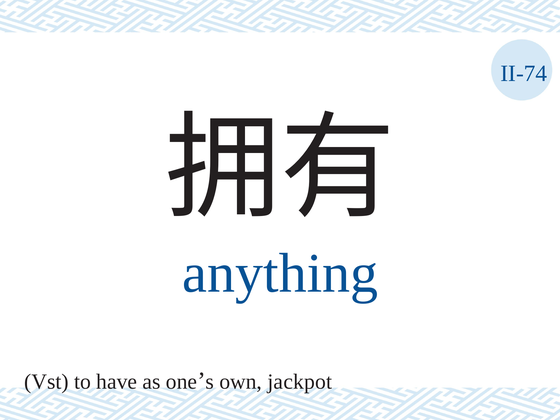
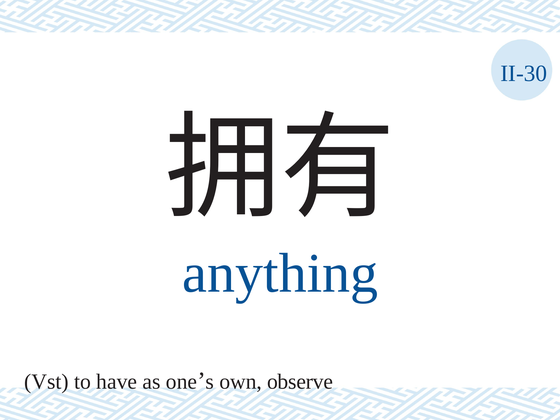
II-74: II-74 -> II-30 (524, 73)
jackpot: jackpot -> observe (300, 382)
